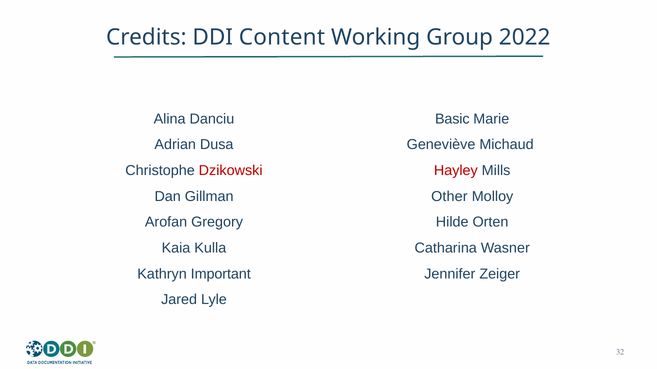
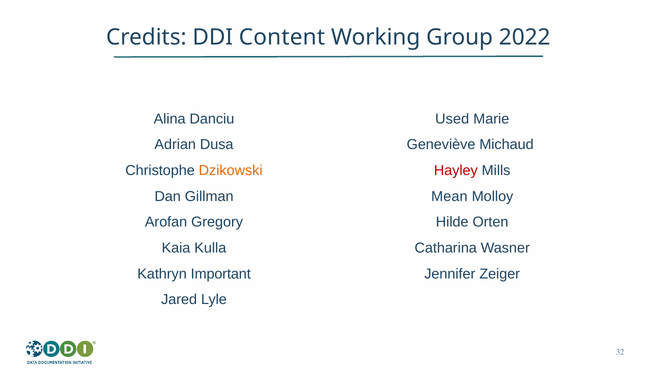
Basic: Basic -> Used (452, 119)
Dzikowski colour: red -> orange (231, 171)
Other: Other -> Mean (449, 197)
